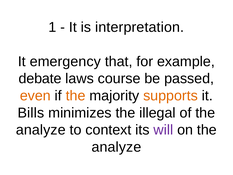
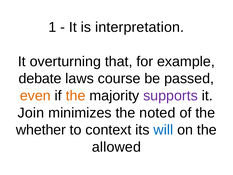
emergency: emergency -> overturning (65, 61)
supports colour: orange -> purple (171, 96)
Bills: Bills -> Join (31, 113)
illegal: illegal -> noted (157, 113)
analyze: analyze -> whether (41, 130)
will colour: purple -> blue (163, 130)
analyze: analyze -> allowed (116, 147)
